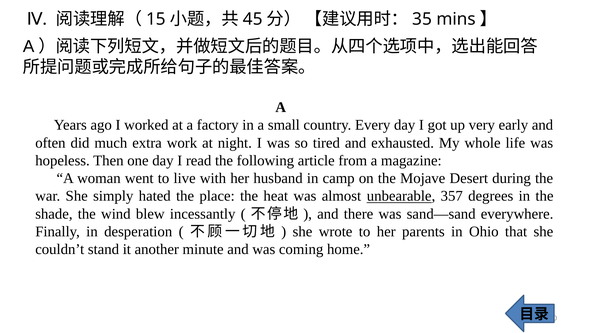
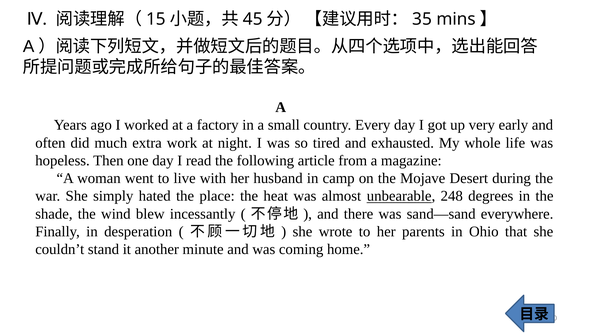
357: 357 -> 248 (452, 196)
